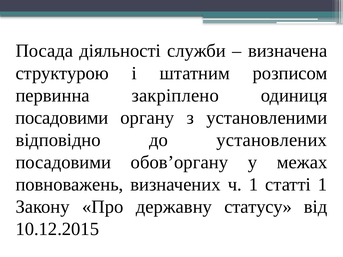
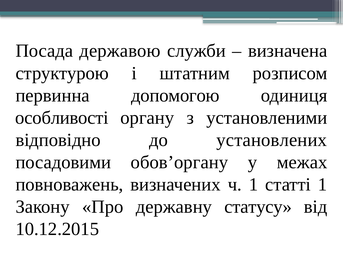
діяльності: діяльності -> державою (120, 51)
закріплено: закріплено -> допомогою (175, 96)
посадовими: посадовими -> особливості (62, 118)
